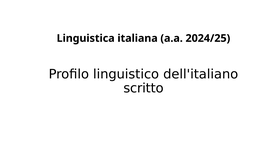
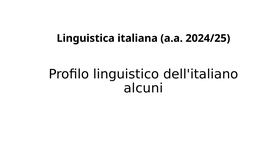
scritto: scritto -> alcuni (143, 88)
